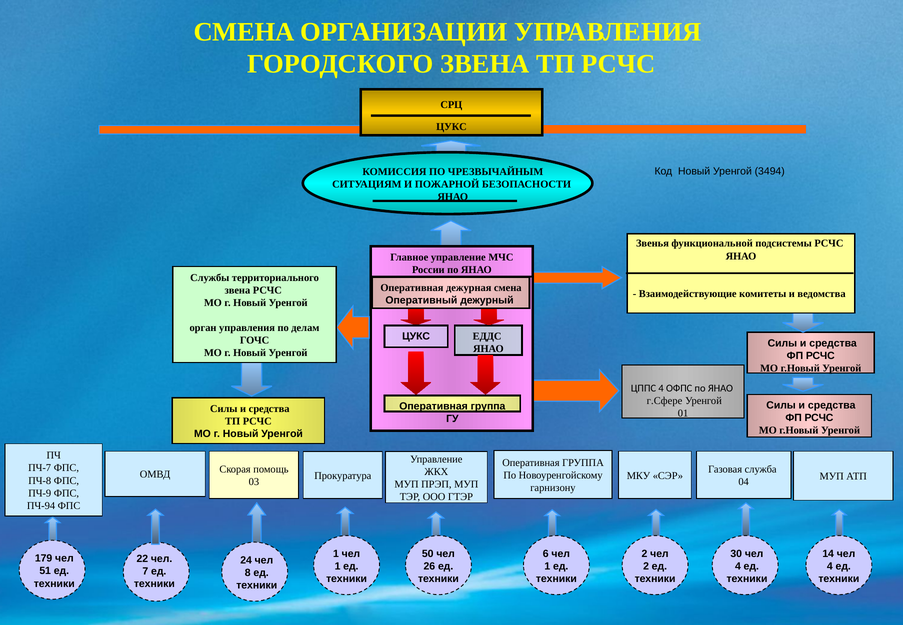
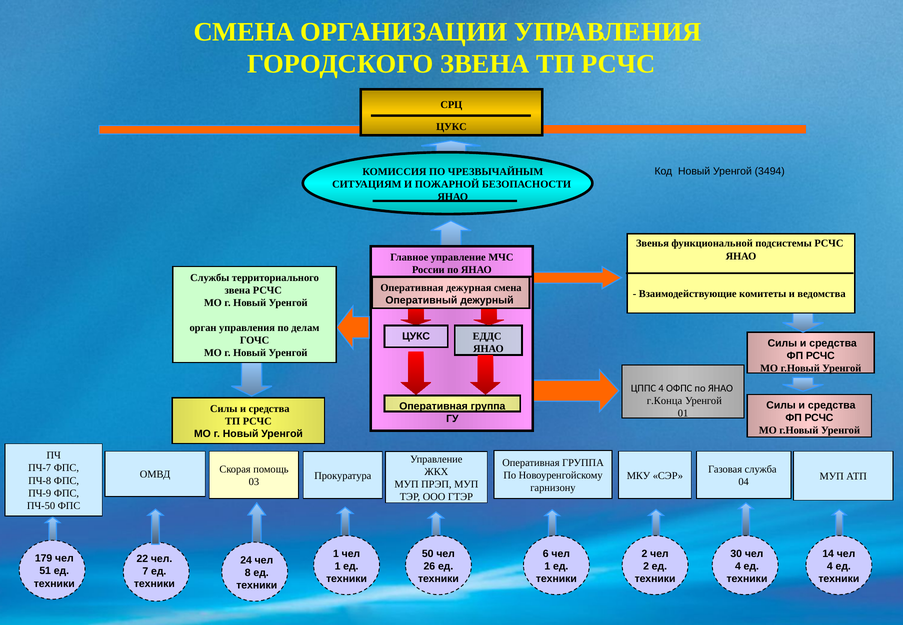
г.Сфере: г.Сфере -> г.Конца (665, 401)
ПЧ-94: ПЧ-94 -> ПЧ-50 (41, 506)
